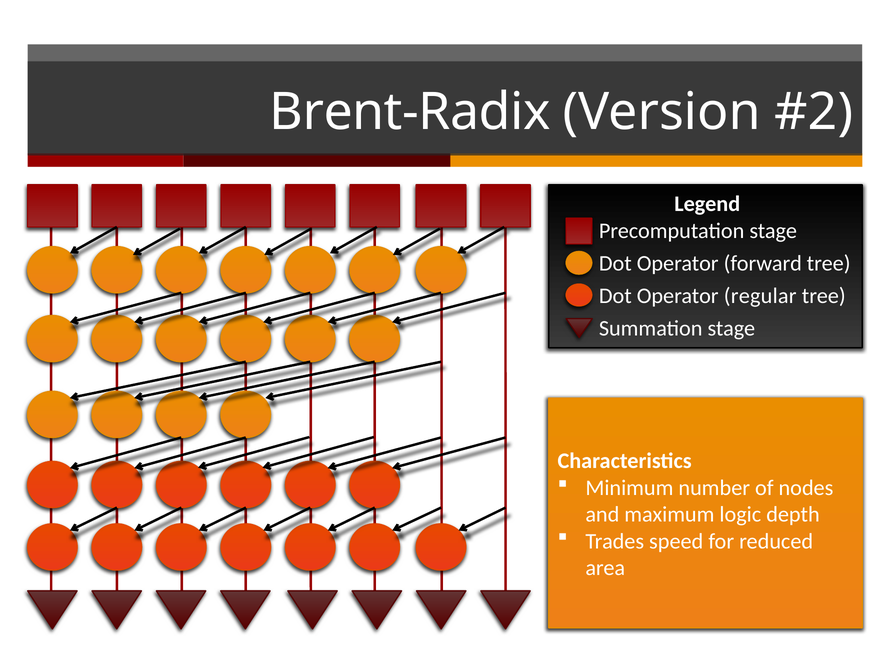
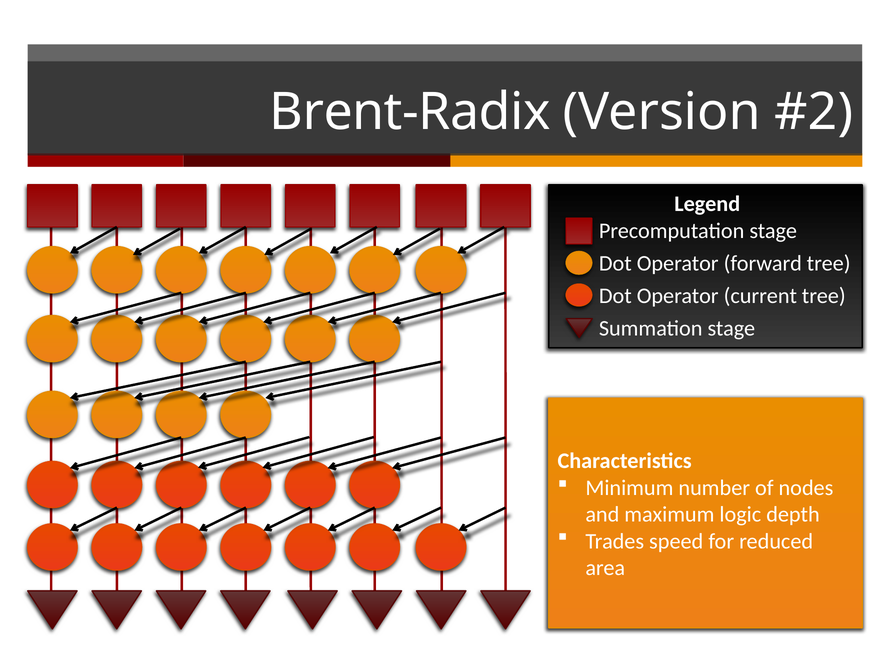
regular: regular -> current (760, 296)
